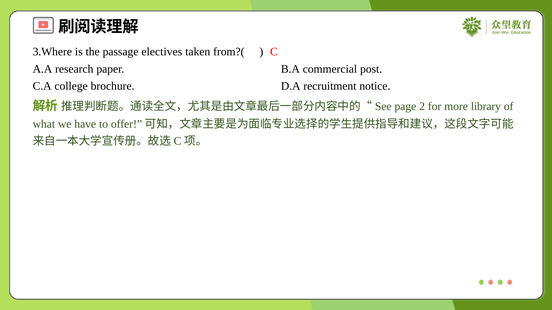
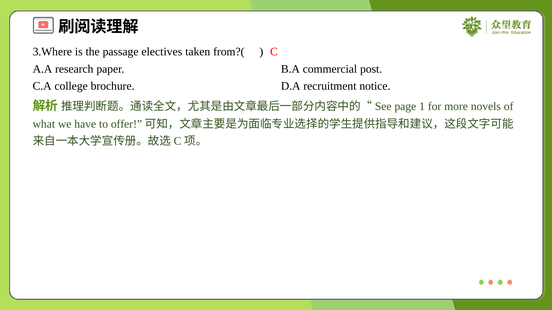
2: 2 -> 1 (422, 107)
library: library -> novels (486, 107)
